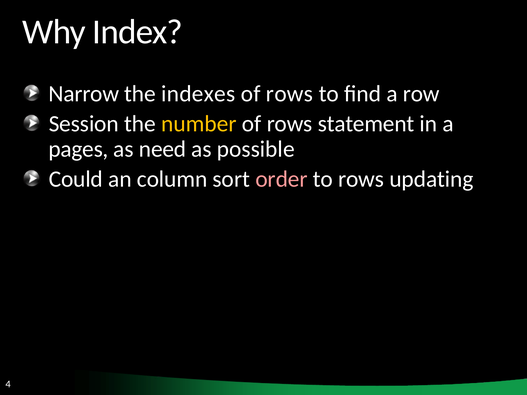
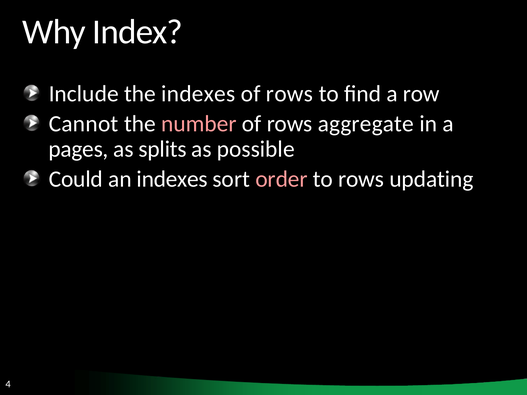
Narrow: Narrow -> Include (84, 94)
Session: Session -> Cannot (84, 124)
number colour: yellow -> pink (199, 124)
statement: statement -> aggregate (366, 124)
need: need -> splits (163, 149)
an column: column -> indexes (172, 179)
